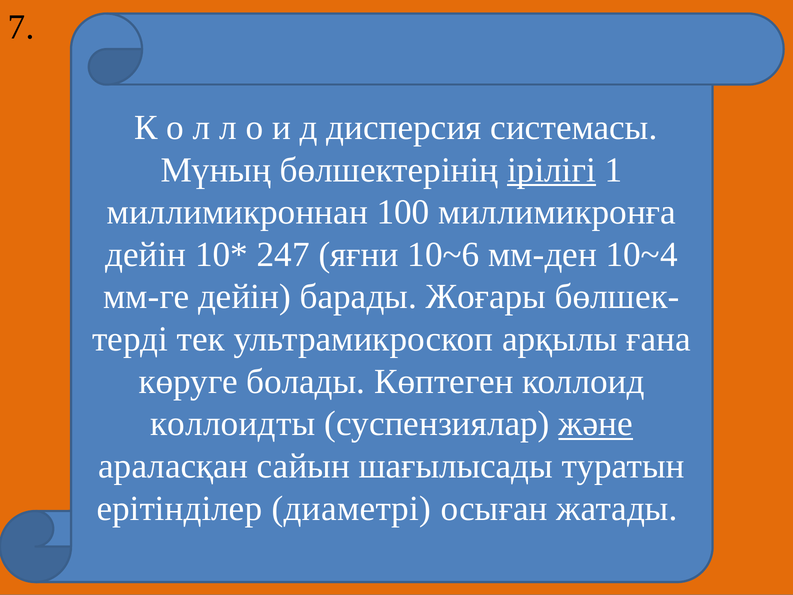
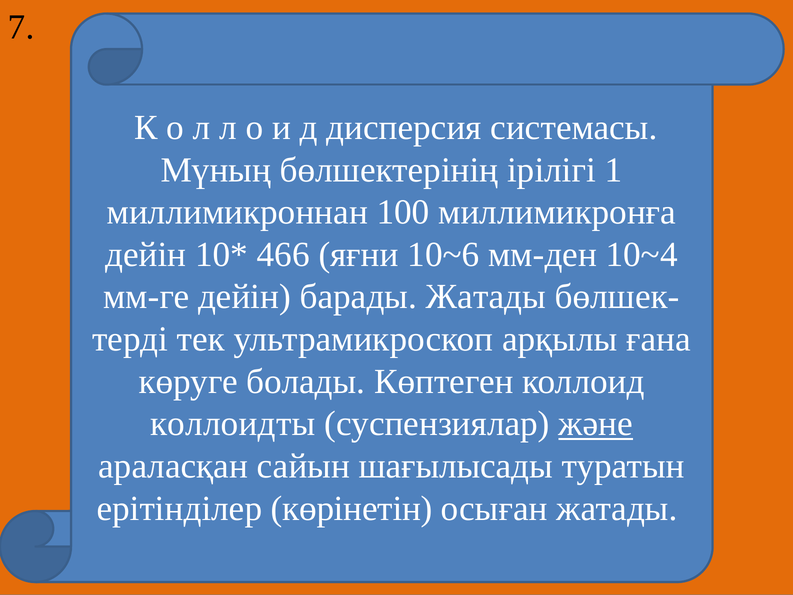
ірілігі underline: present -> none (552, 170)
247: 247 -> 466 (283, 254)
барады Жоғары: Жоғары -> Жатады (486, 297)
диаметрі: диаметрі -> көрінетін (352, 508)
